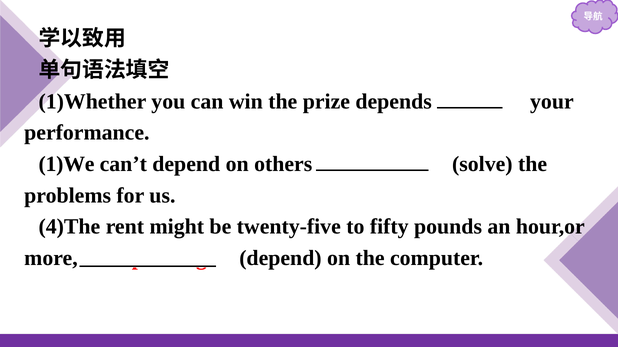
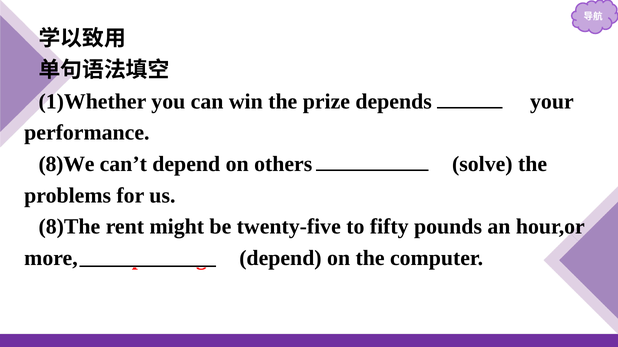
1)We: 1)We -> 8)We (67, 164)
4)The: 4)The -> 8)The (69, 227)
